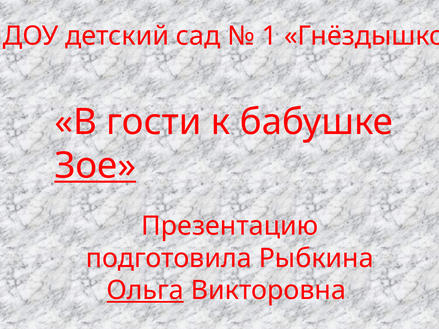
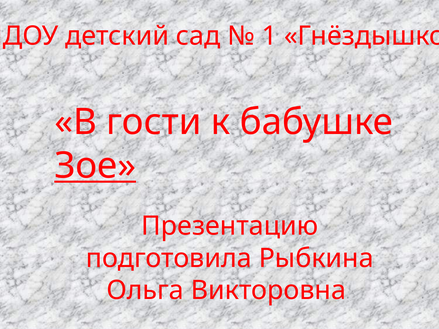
Ольга underline: present -> none (145, 291)
